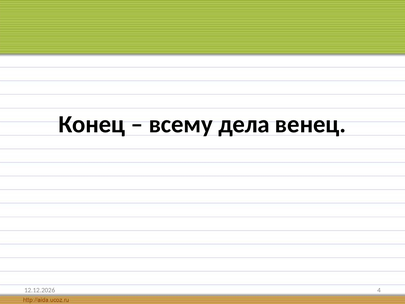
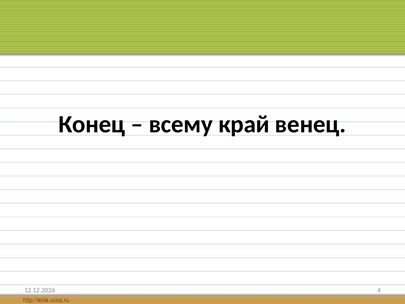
дела: дела -> край (244, 124)
